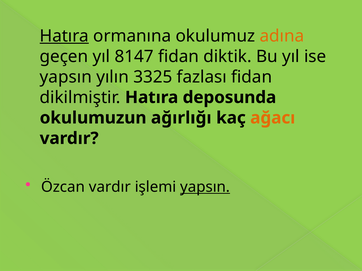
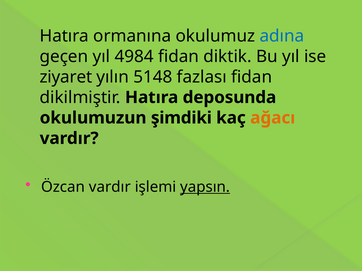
Hatıra underline: present -> none (64, 36)
adına colour: orange -> blue (282, 36)
8147: 8147 -> 4984 (134, 57)
yapsın: yapsın -> ziyaret (66, 77)
3325: 3325 -> 5148 (153, 77)
ağırlığı: ağırlığı -> şimdiki (181, 118)
